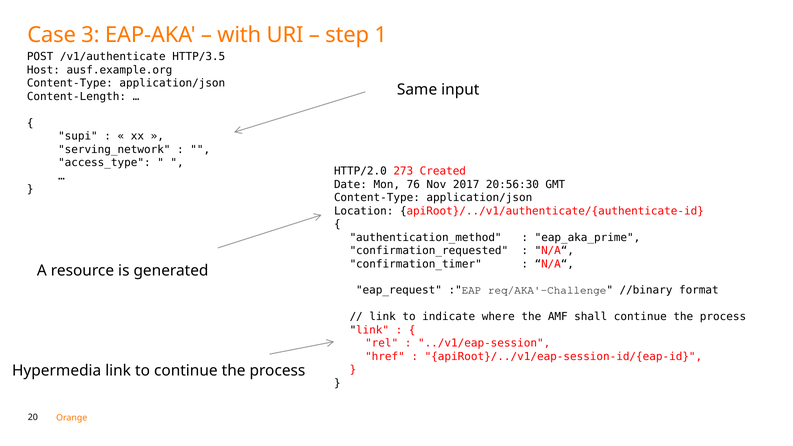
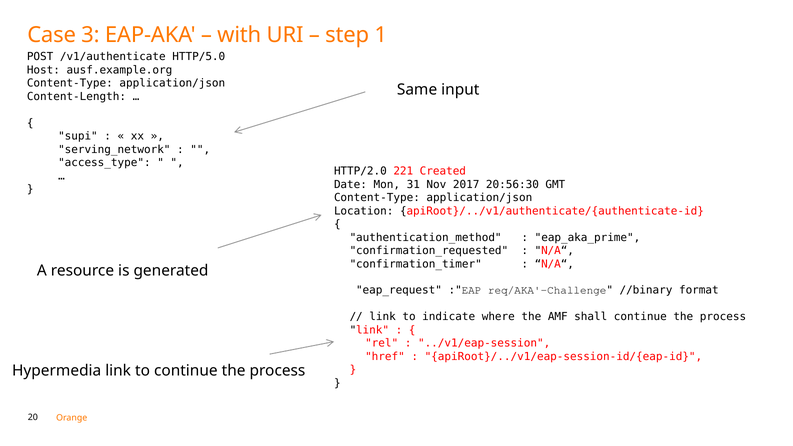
HTTP/3.5: HTTP/3.5 -> HTTP/5.0 (199, 57)
273: 273 -> 221 (403, 171)
76: 76 -> 31 (413, 184)
